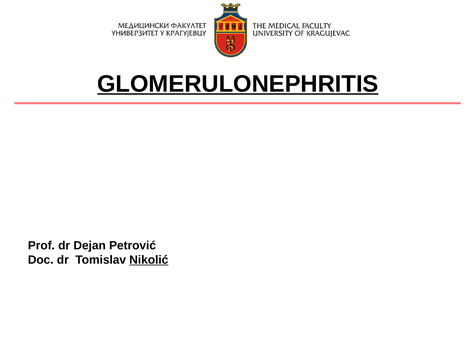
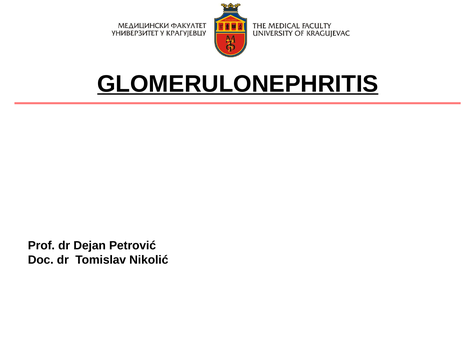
Nikolić underline: present -> none (149, 260)
